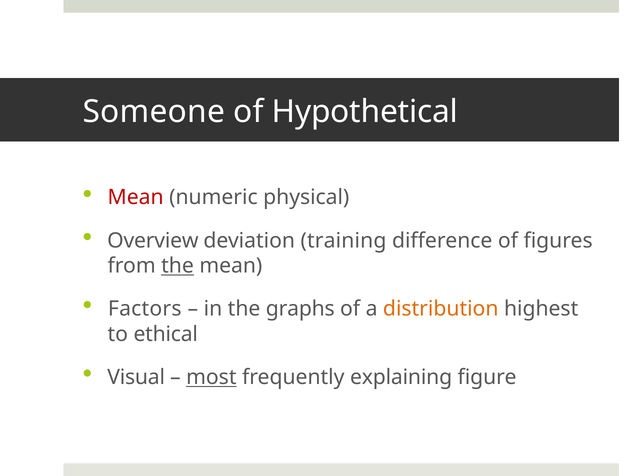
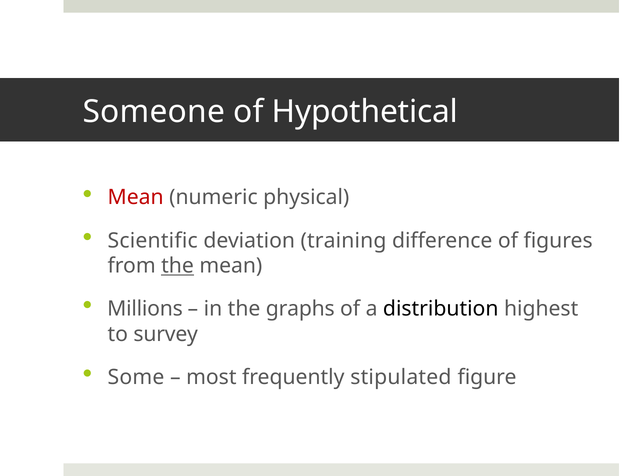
Overview: Overview -> Scientific (153, 241)
Factors: Factors -> Millions (145, 309)
distribution colour: orange -> black (441, 309)
ethical: ethical -> survey (166, 335)
Visual: Visual -> Some (136, 378)
most underline: present -> none (211, 378)
explaining: explaining -> stipulated (401, 378)
